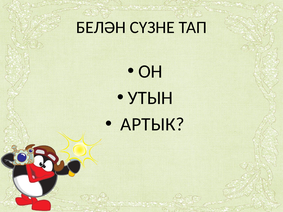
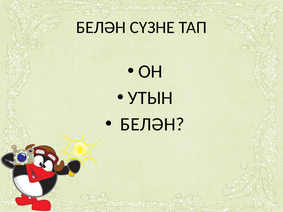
АРТЫК: АРТЫК -> БЕЛӘН (152, 124)
